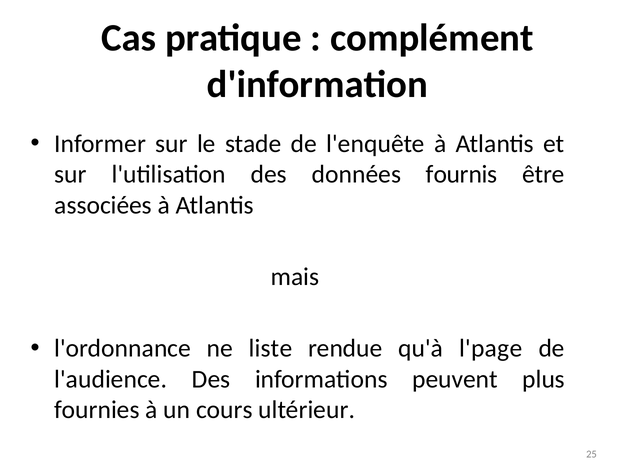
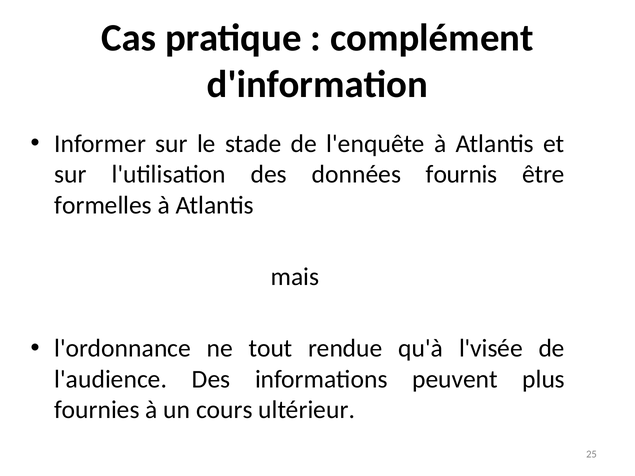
associées: associées -> formelles (103, 205)
liste: liste -> tout (271, 349)
l'page: l'page -> l'visée (491, 349)
